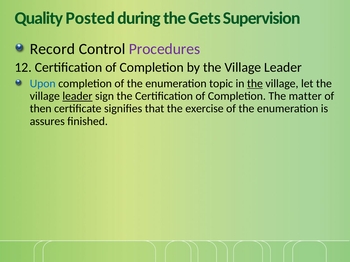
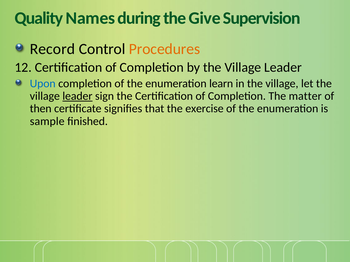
Posted: Posted -> Names (90, 18)
Gets: Gets -> Give (205, 18)
Procedures colour: purple -> orange (165, 49)
topic: topic -> learn (221, 84)
the underline: present -> none (255, 84)
assures: assures -> sample (47, 121)
